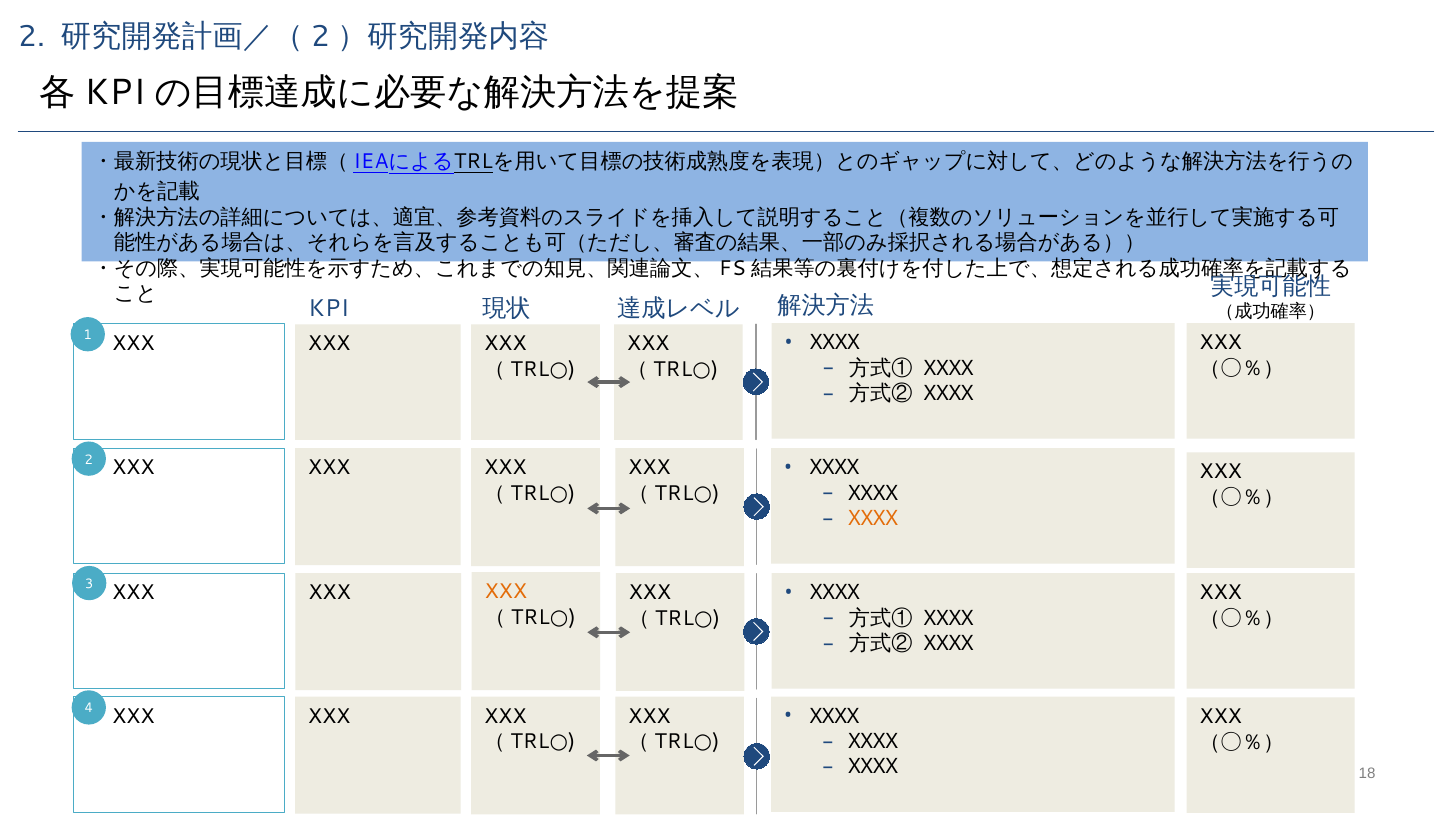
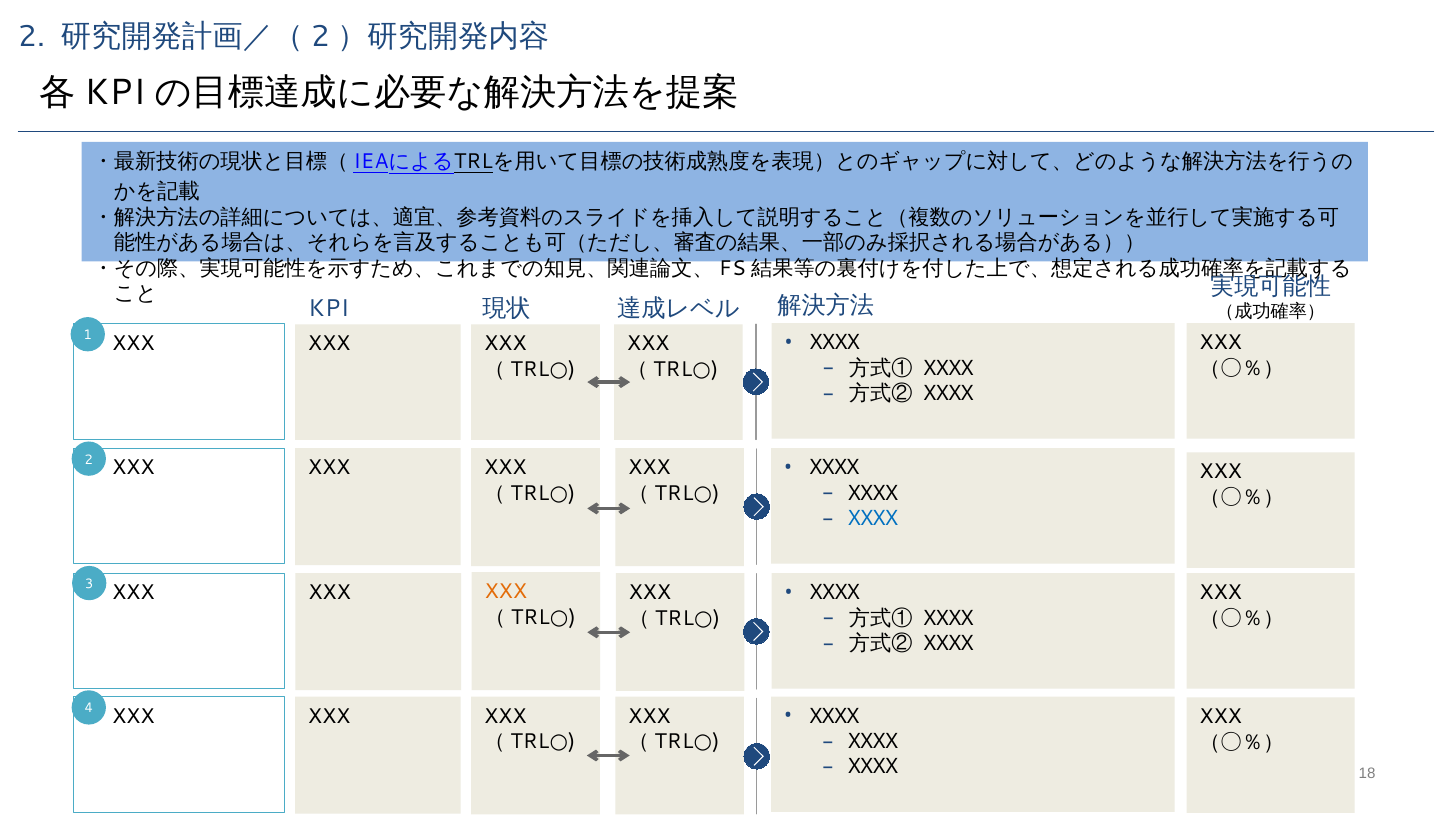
XXXX colour: orange -> blue (873, 518)
